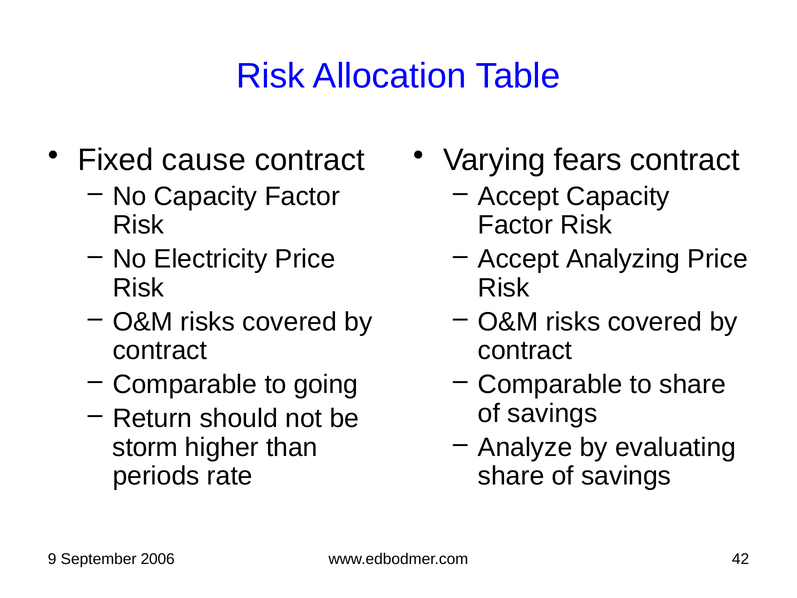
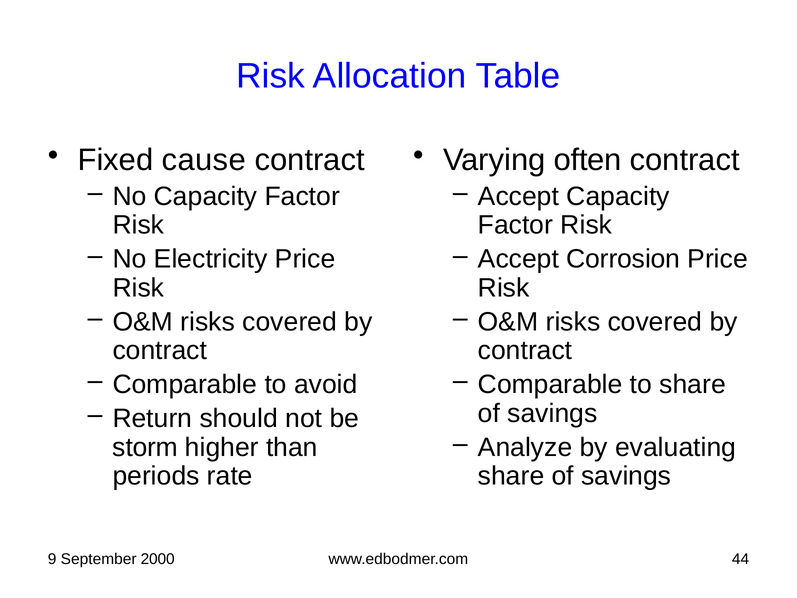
fears: fears -> often (588, 160)
Analyzing: Analyzing -> Corrosion (623, 259)
going: going -> avoid (326, 384)
2006: 2006 -> 2000 (158, 559)
42: 42 -> 44 (741, 559)
